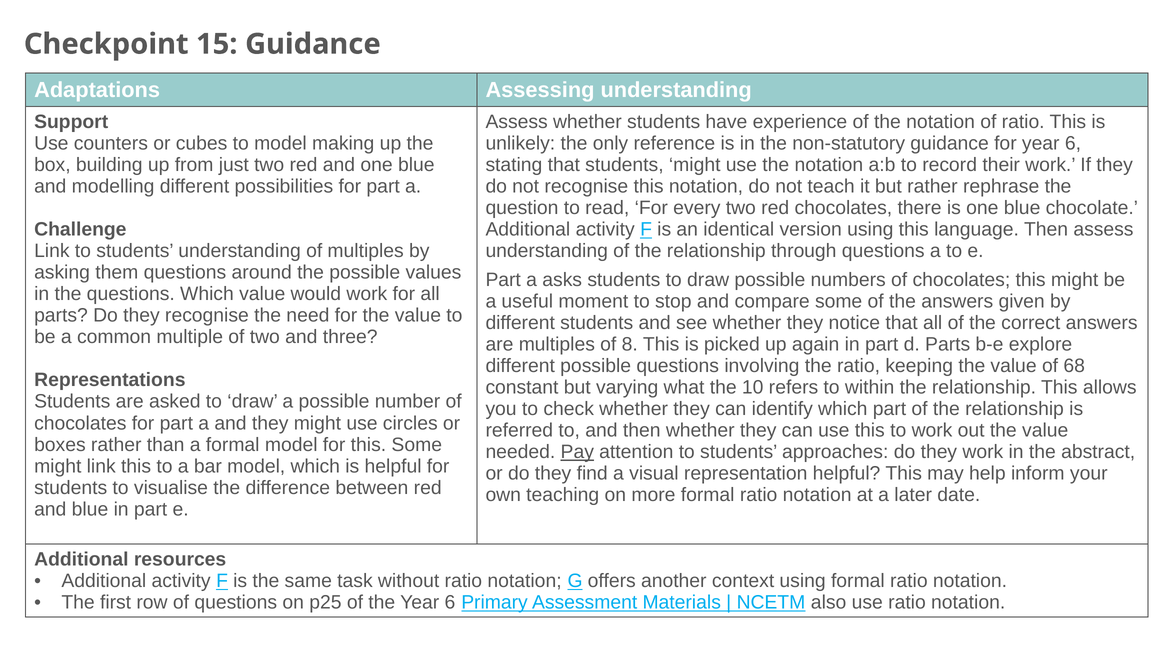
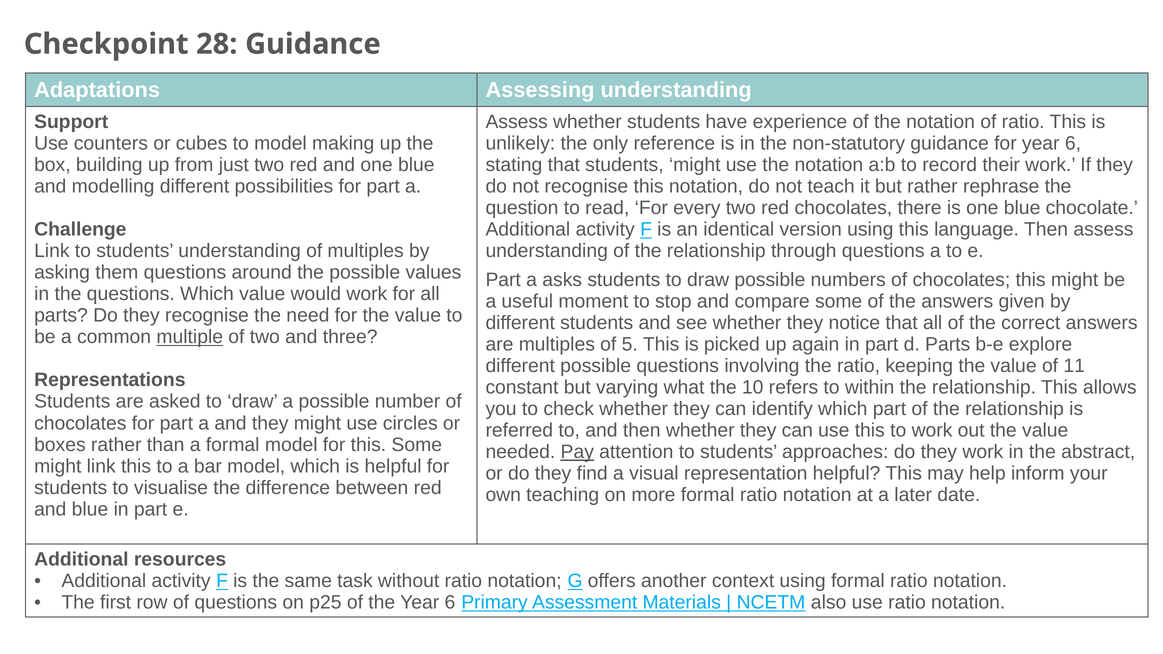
15: 15 -> 28 (217, 44)
multiple underline: none -> present (190, 337)
8: 8 -> 5 (630, 344)
68: 68 -> 11 (1074, 366)
